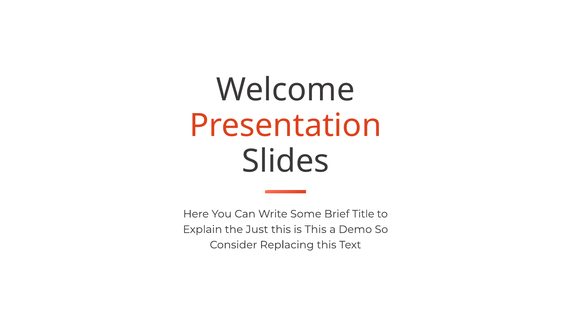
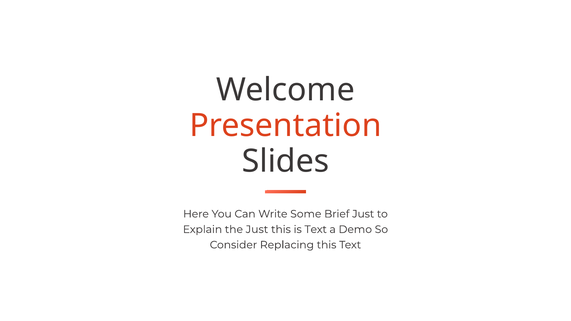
Brief Title: Title -> Just (363, 214)
is This: This -> Text (316, 230)
